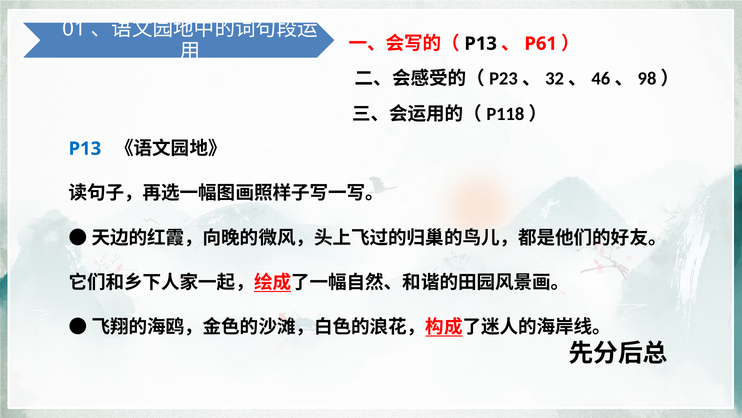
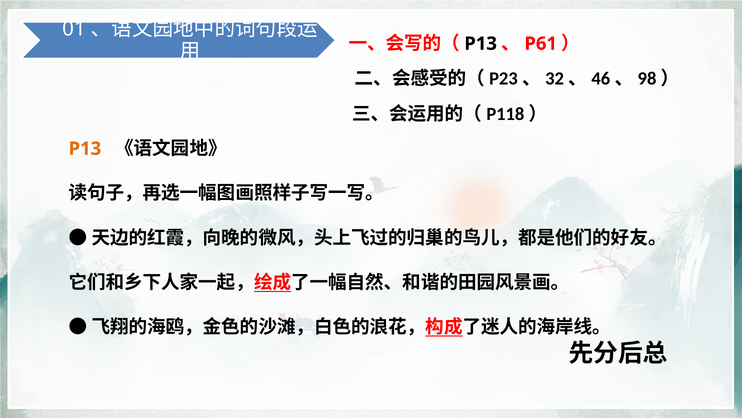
P13 colour: blue -> orange (85, 149)
